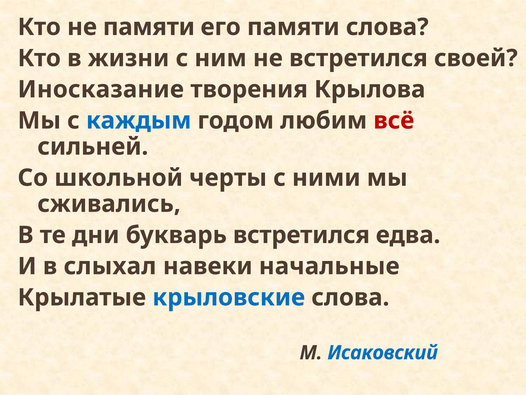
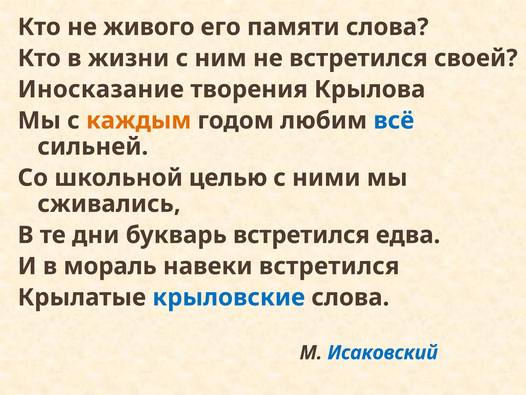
не памяти: памяти -> живого (149, 27)
каждым colour: blue -> orange (139, 120)
всё colour: red -> blue (394, 120)
черты: черты -> целью (228, 178)
слыхал: слыхал -> мораль (110, 266)
навеки начальные: начальные -> встретился (329, 266)
